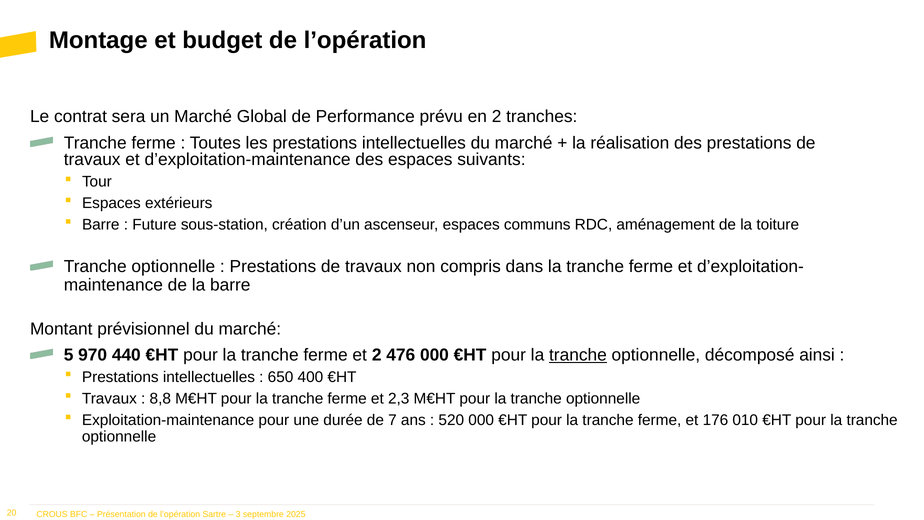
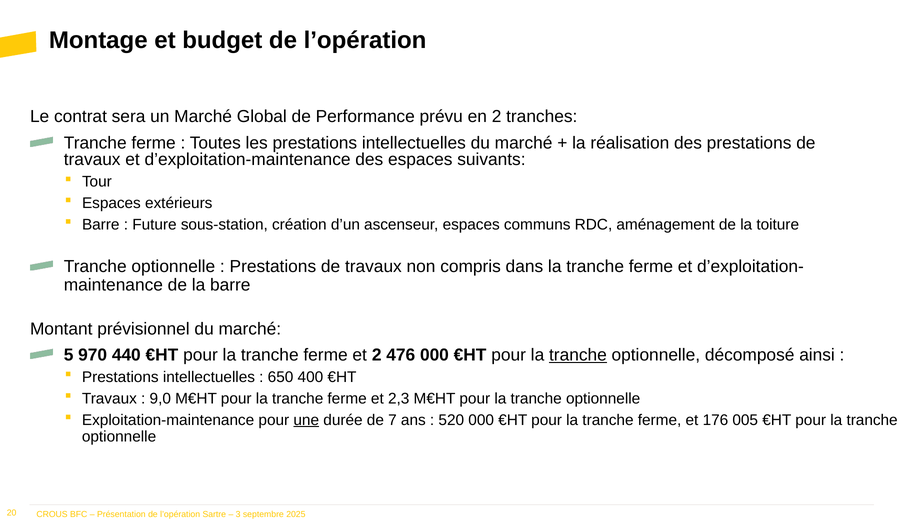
8,8: 8,8 -> 9,0 (160, 398)
une underline: none -> present (306, 420)
010: 010 -> 005 (745, 420)
